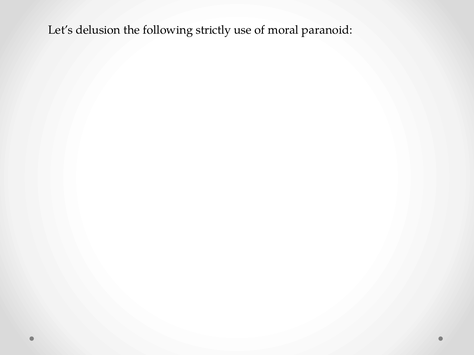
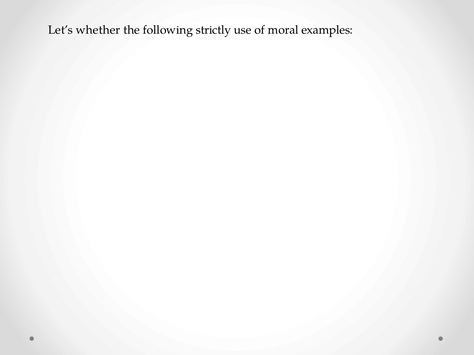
delusion: delusion -> whether (98, 30)
paranoid: paranoid -> examples (327, 30)
